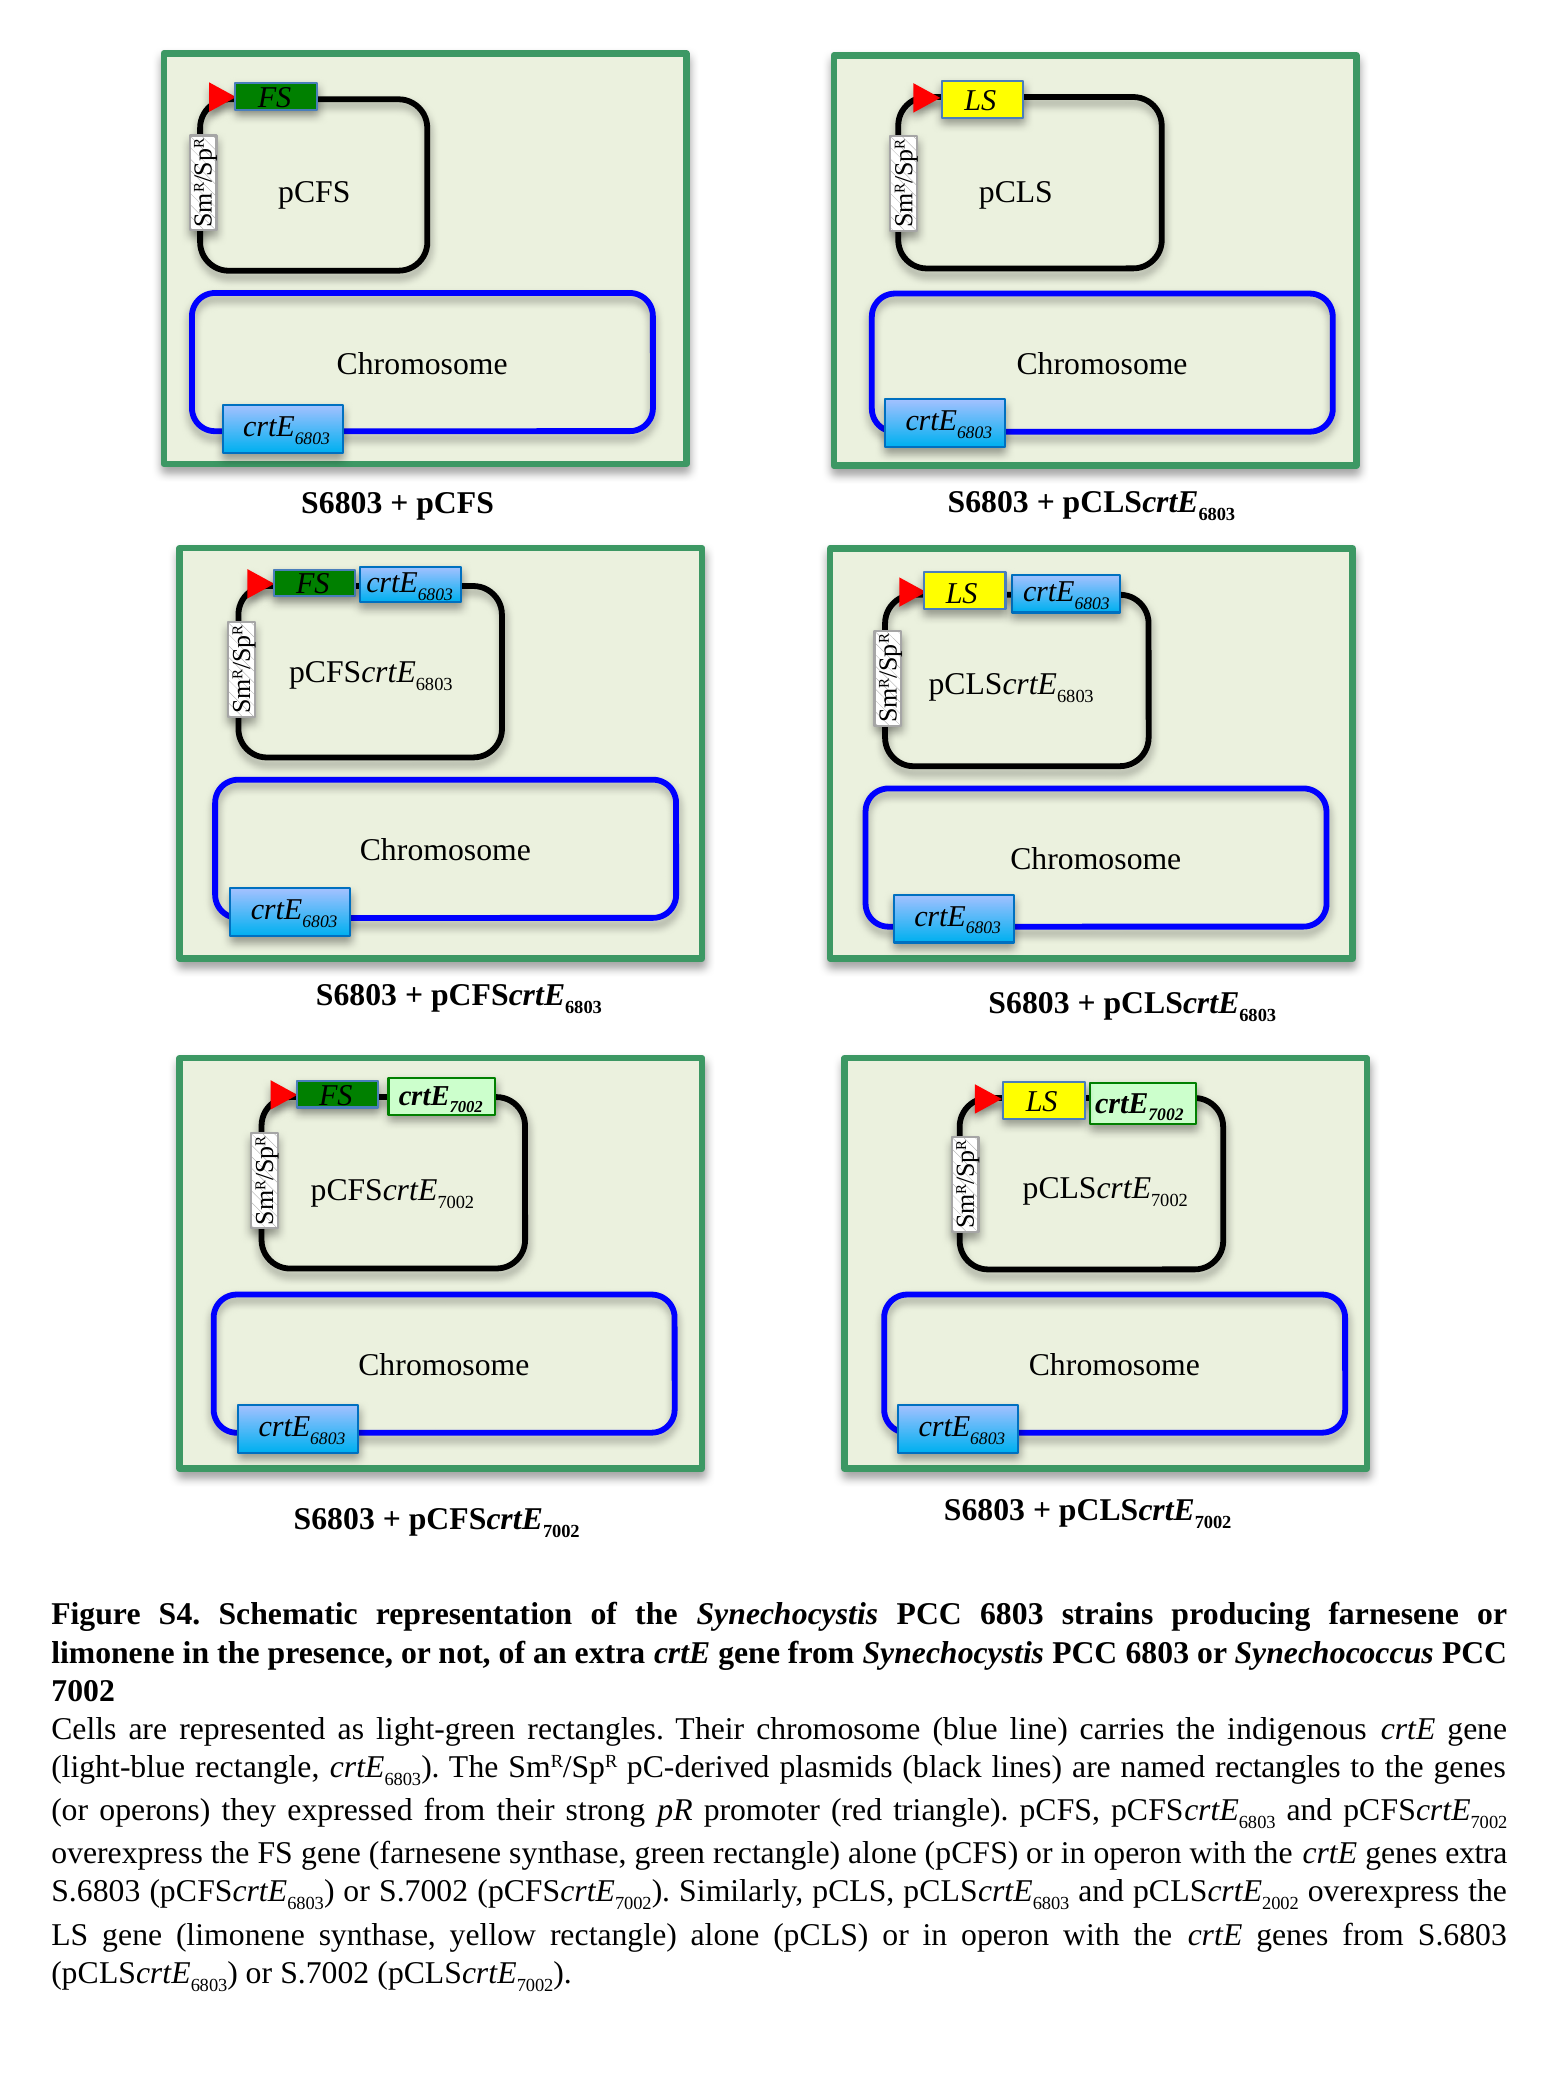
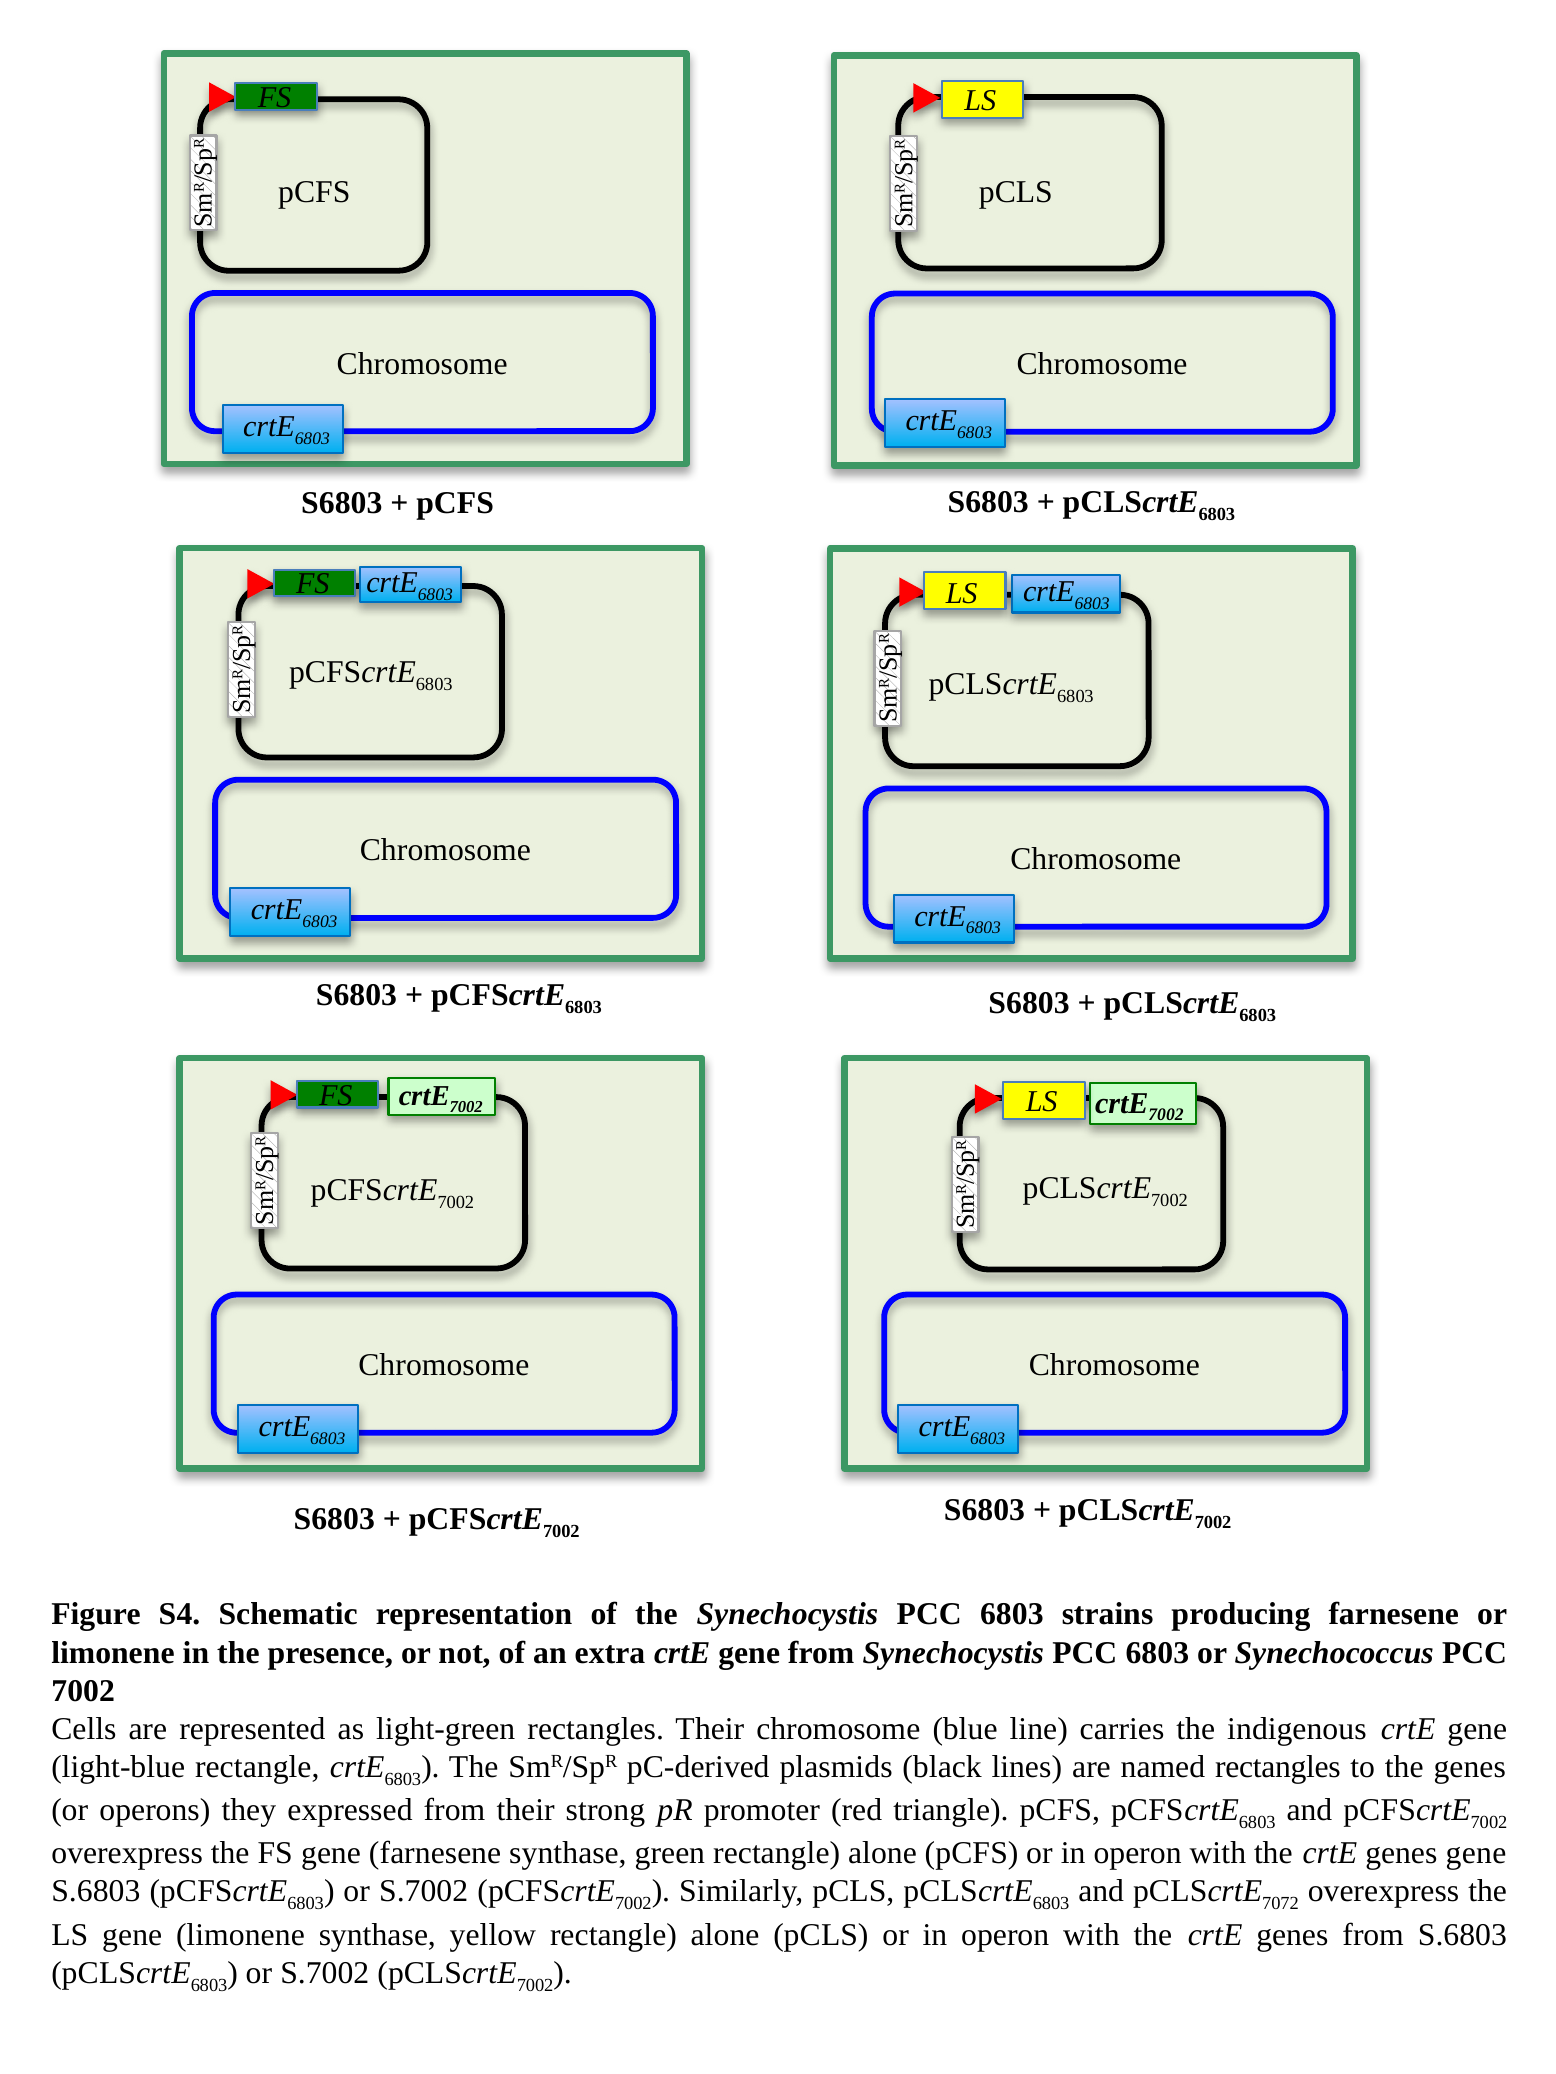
genes extra: extra -> gene (1476, 1854)
2002: 2002 -> 7072 (1280, 1904)
